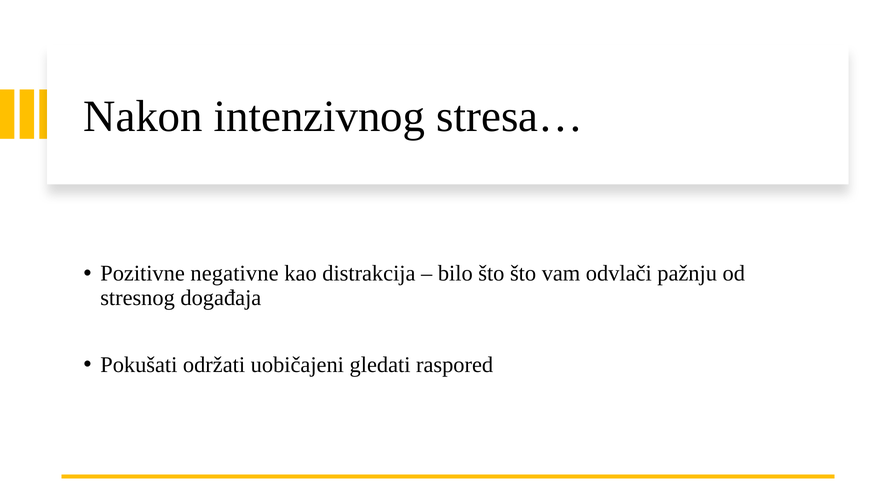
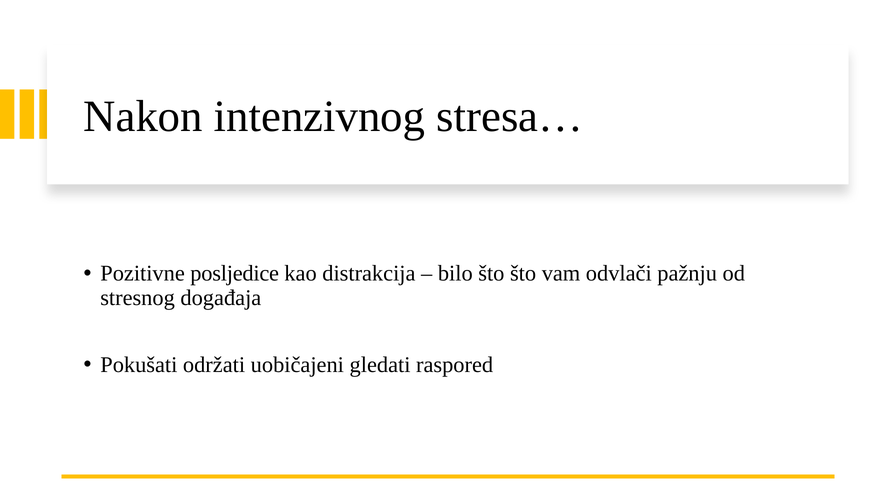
negativne: negativne -> posljedice (235, 274)
